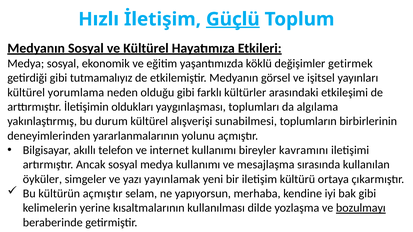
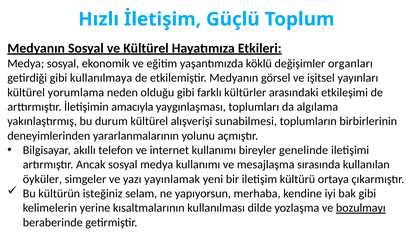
Güçlü underline: present -> none (233, 19)
getirmek: getirmek -> organları (350, 64)
tutmamalıyız: tutmamalıyız -> kullanılmaya (101, 78)
oldukları: oldukları -> amacıyla (132, 107)
kavramını: kavramını -> genelinde (304, 150)
kültürün açmıştır: açmıştır -> isteğiniz (103, 194)
